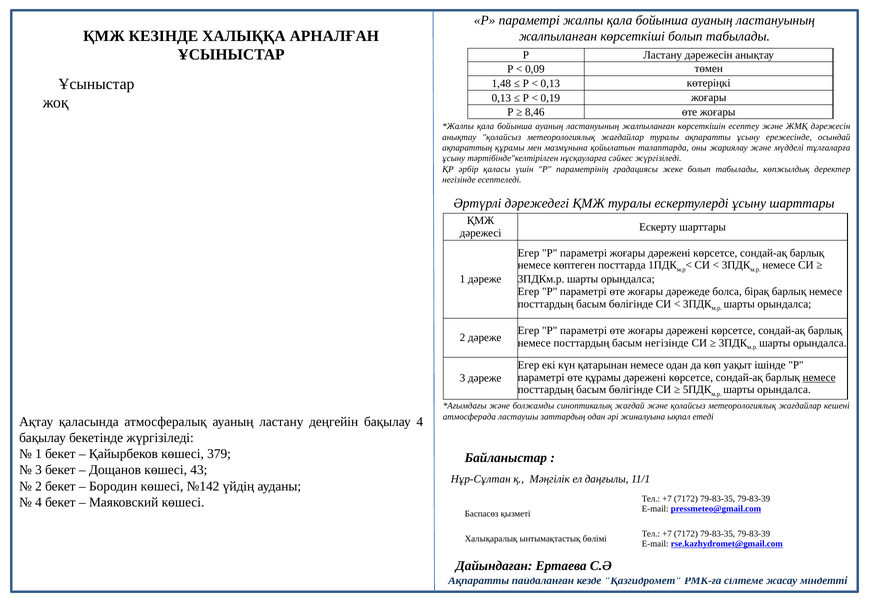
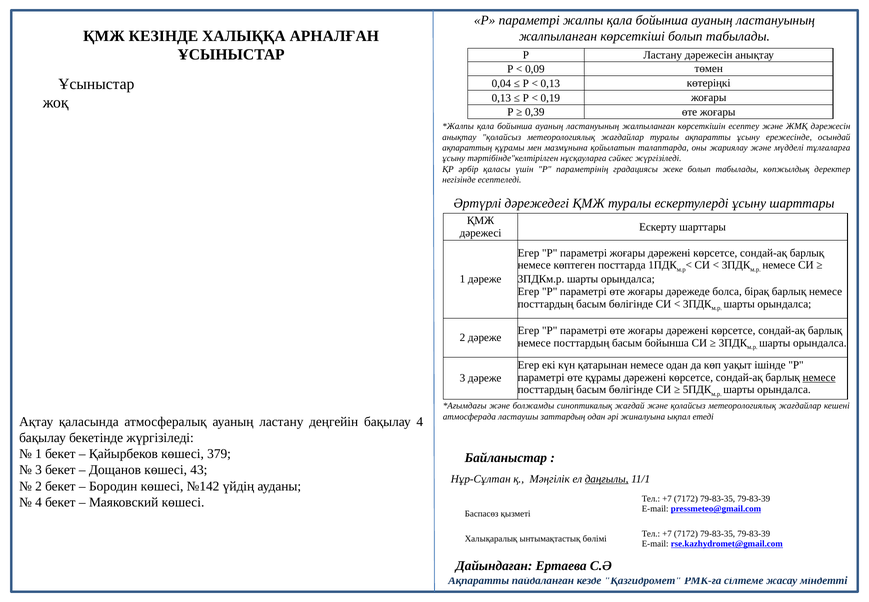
1,48: 1,48 -> 0,04 (501, 84)
8,46: 8,46 -> 0,39 (535, 112)
басым негізінде: негізінде -> бойынша (667, 343)
даңғылы underline: none -> present (607, 479)
